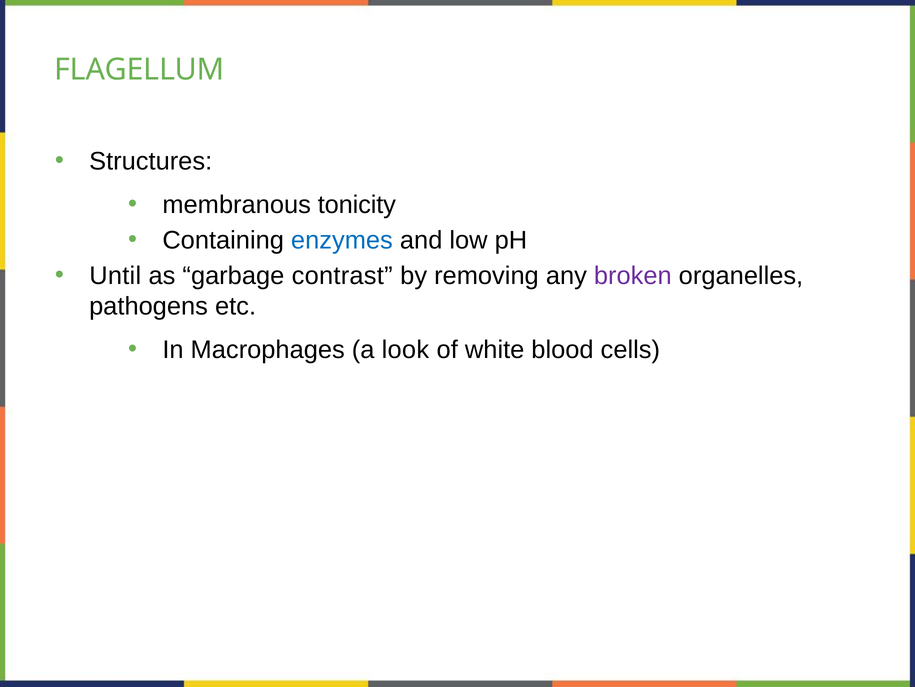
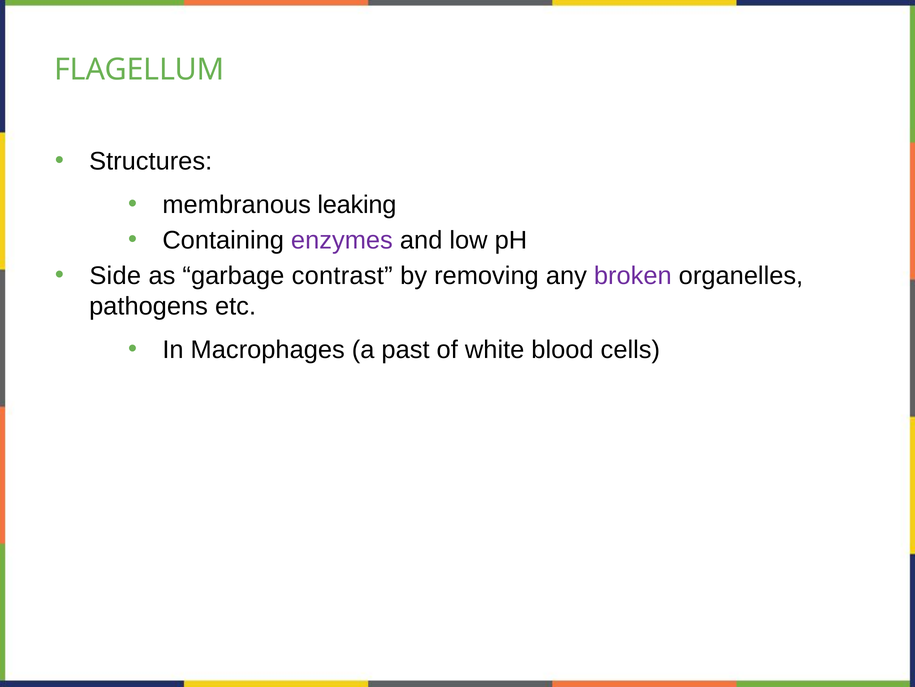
tonicity: tonicity -> leaking (357, 204)
enzymes colour: blue -> purple (342, 240)
Until: Until -> Side (115, 276)
look: look -> past (406, 349)
